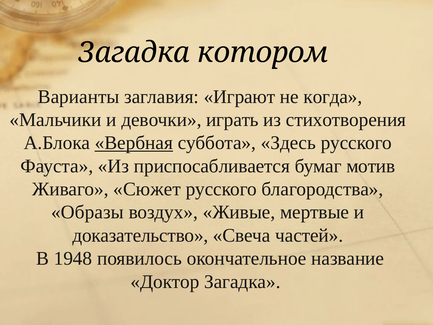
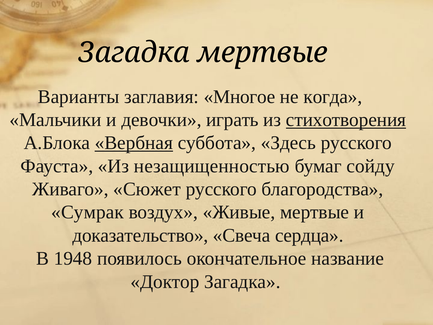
Загадка котором: котором -> мертвые (263, 53)
Играют: Играют -> Многое (240, 97)
стихотворения underline: none -> present (346, 120)
приспосабливается: приспосабливается -> незащищенностью (212, 166)
мотив: мотив -> сойду (371, 166)
Образы: Образы -> Сумрак (88, 212)
частей: частей -> сердца (309, 235)
